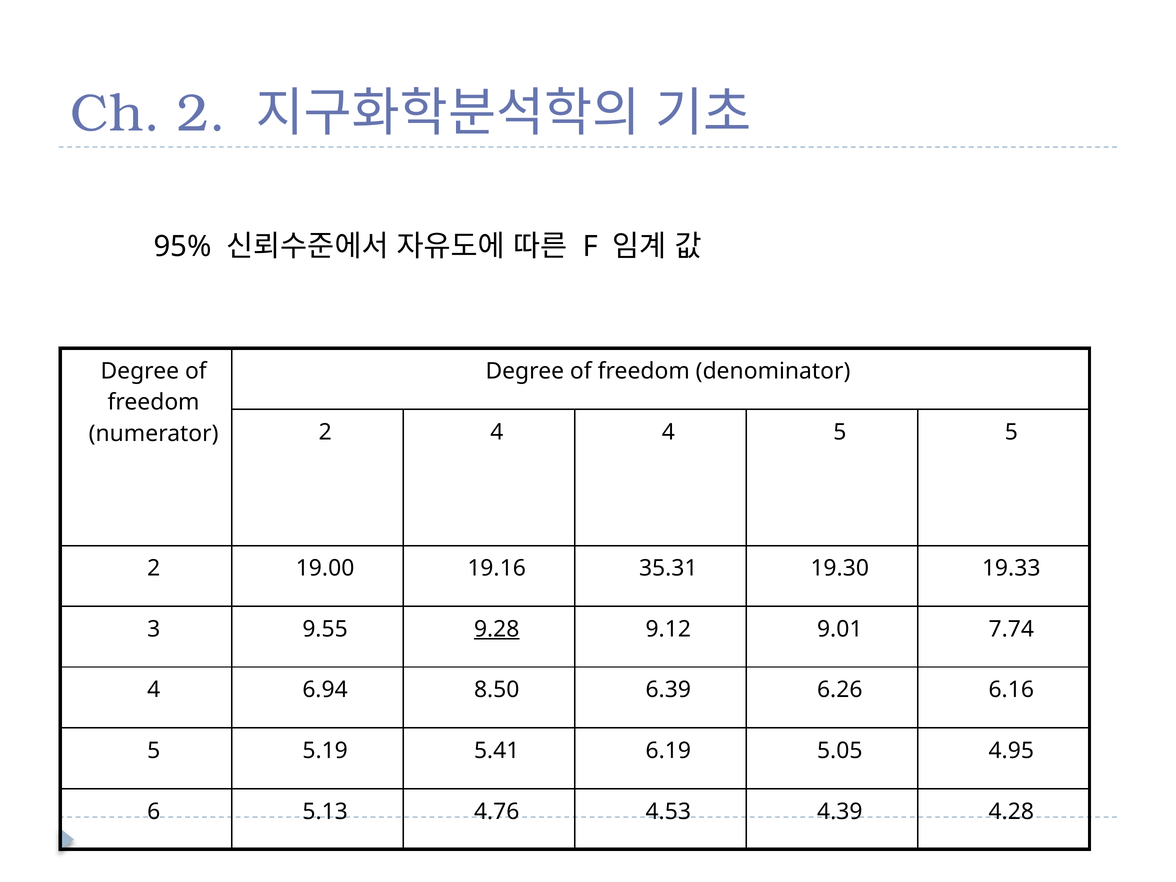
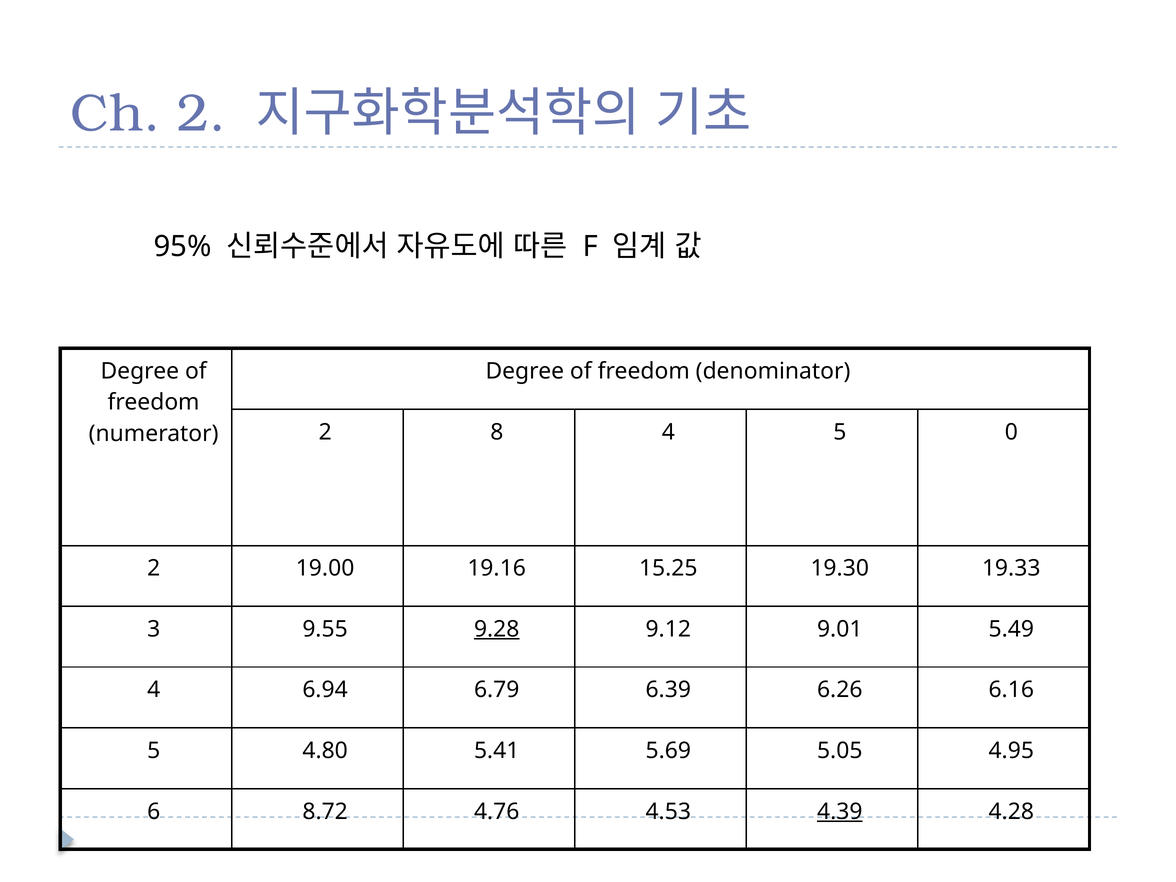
2 4: 4 -> 8 (497, 432)
5 5: 5 -> 0 (1011, 432)
35.31: 35.31 -> 15.25 (668, 568)
7.74: 7.74 -> 5.49 (1011, 629)
8.50: 8.50 -> 6.79 (497, 690)
5.19: 5.19 -> 4.80 (325, 751)
6.19: 6.19 -> 5.69 (668, 751)
5.13: 5.13 -> 8.72 (325, 812)
4.39 underline: none -> present (840, 812)
